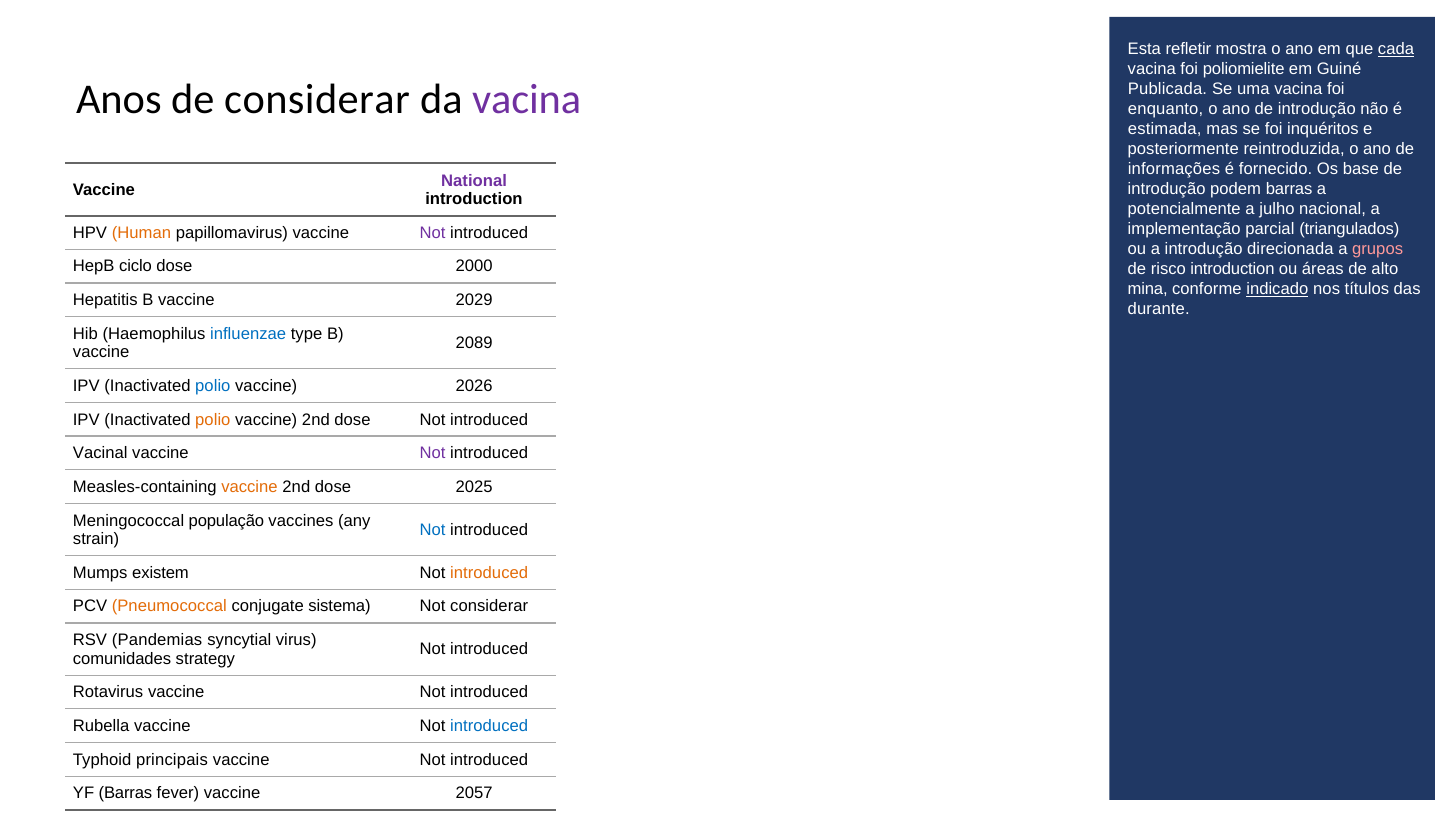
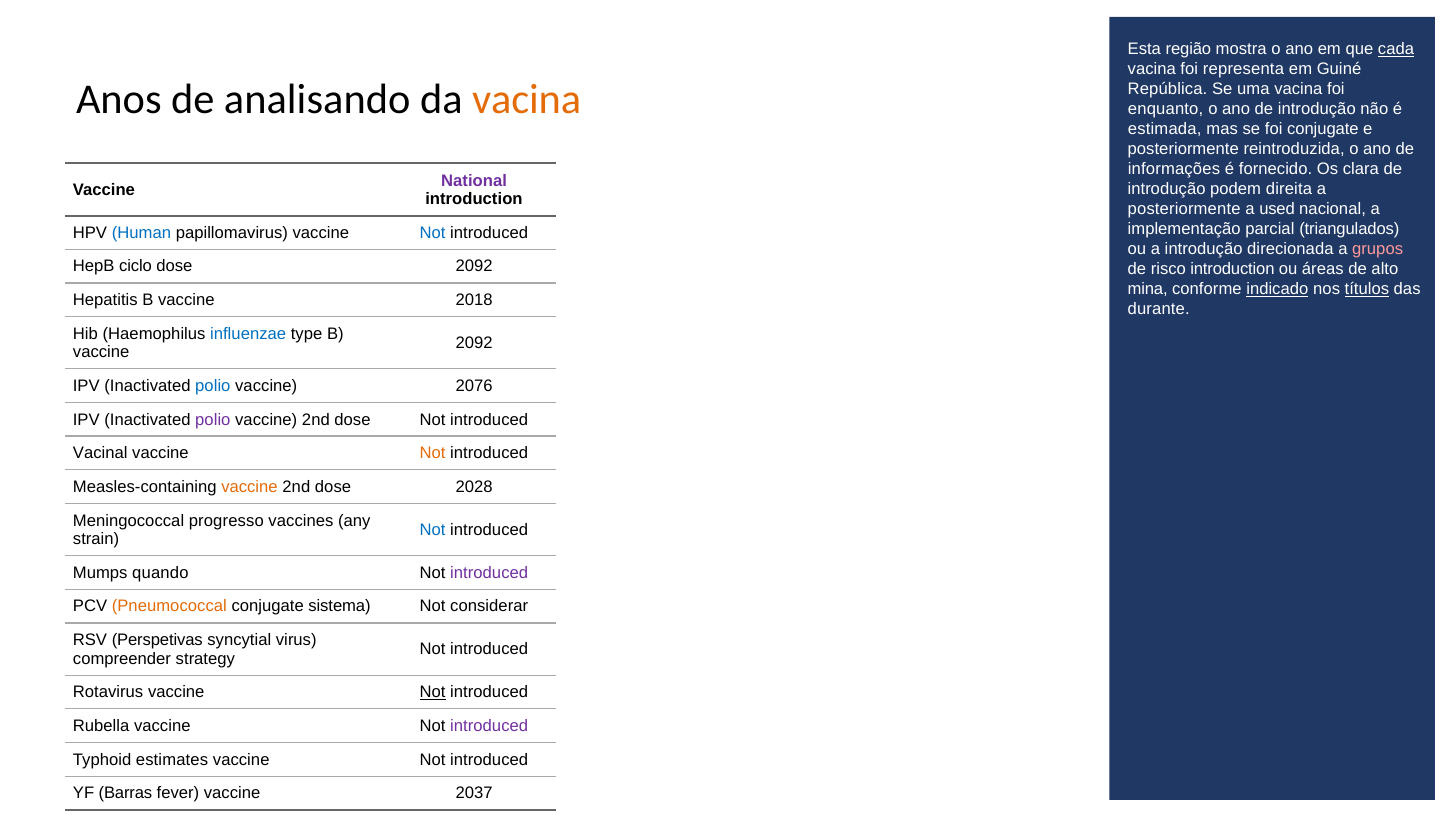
refletir: refletir -> região (1188, 49)
poliomielite: poliomielite -> representa (1243, 69)
Publicada: Publicada -> República (1168, 89)
de considerar: considerar -> analisando (317, 99)
vacina colour: purple -> orange (527, 99)
foi inquéritos: inquéritos -> conjugate (1323, 129)
base: base -> clara (1361, 169)
podem barras: barras -> direita (1289, 189)
potencialmente: potencialmente -> posteriormente (1184, 209)
julho: julho -> used (1277, 209)
Human colour: orange -> blue (141, 233)
Not colour: purple -> blue (433, 233)
dose 2000: 2000 -> 2092 (474, 266)
títulos underline: none -> present (1367, 289)
2029: 2029 -> 2018 (474, 300)
2089: 2089 -> 2092 (474, 343)
2026: 2026 -> 2076 (474, 386)
polio colour: orange -> purple (213, 420)
Not colour: purple -> orange (433, 453)
dose 2025: 2025 -> 2028 (474, 487)
população: população -> progresso (226, 521)
existem: existem -> quando (160, 573)
introduced colour: orange -> purple (489, 573)
Pandemias: Pandemias -> Perspetivas (157, 640)
comunidades: comunidades -> compreender (122, 659)
Not underline: none -> present (433, 693)
introduced colour: blue -> purple (489, 726)
principais: principais -> estimates (172, 760)
2057: 2057 -> 2037 (474, 794)
